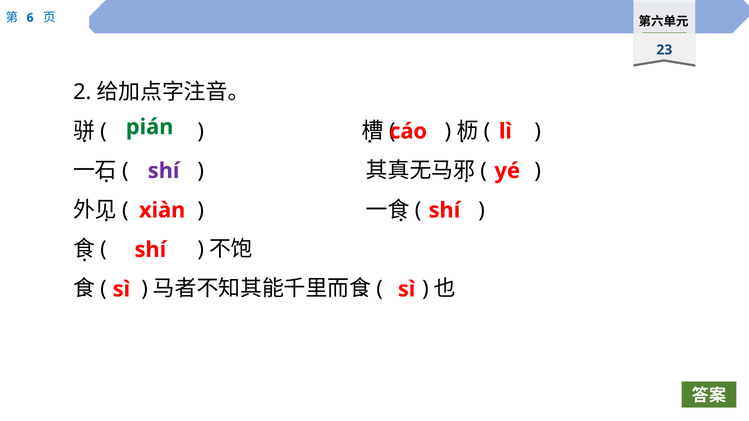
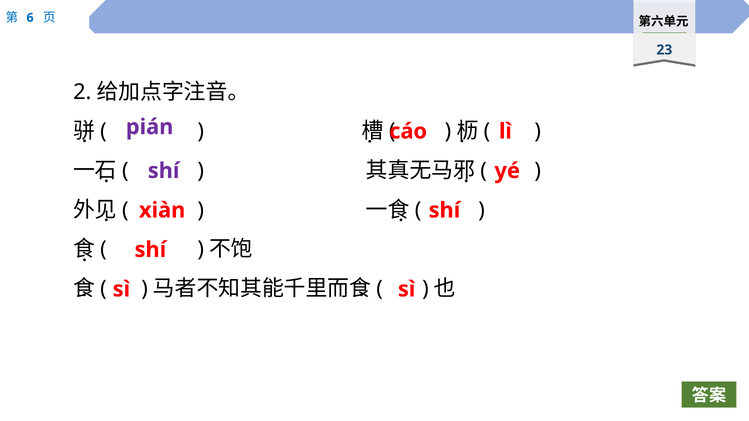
pián colour: green -> purple (150, 127)
